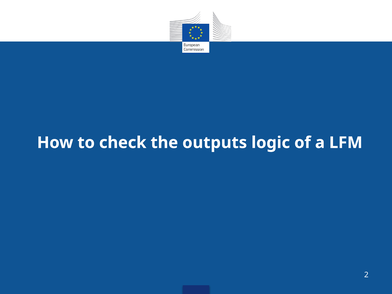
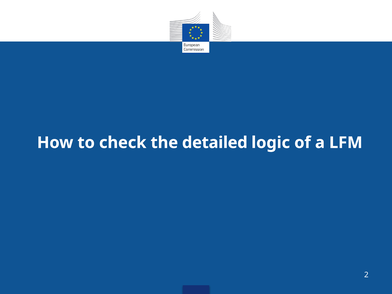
outputs: outputs -> detailed (215, 143)
